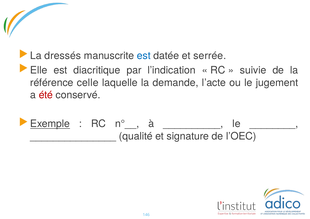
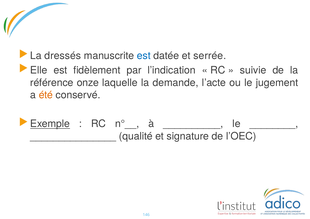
diacritique: diacritique -> fidèlement (97, 70)
celle: celle -> onze (88, 83)
été colour: red -> orange (46, 95)
